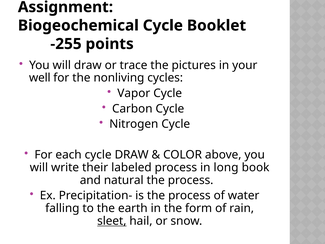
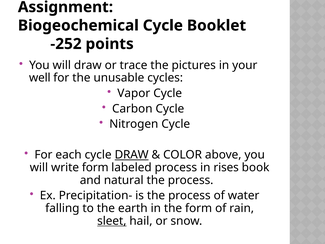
-255: -255 -> -252 (66, 44)
nonliving: nonliving -> unusable (119, 78)
DRAW underline: none -> present (132, 155)
write their: their -> form (95, 167)
long: long -> rises (226, 167)
